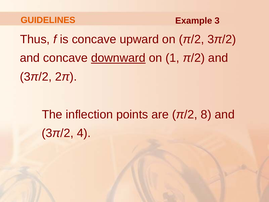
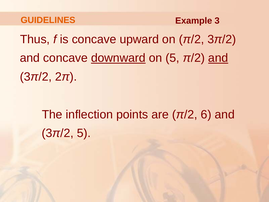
on 1: 1 -> 5 (172, 58)
and underline: none -> present (218, 58)
8: 8 -> 6 (206, 114)
3π/2 4: 4 -> 5 (84, 133)
